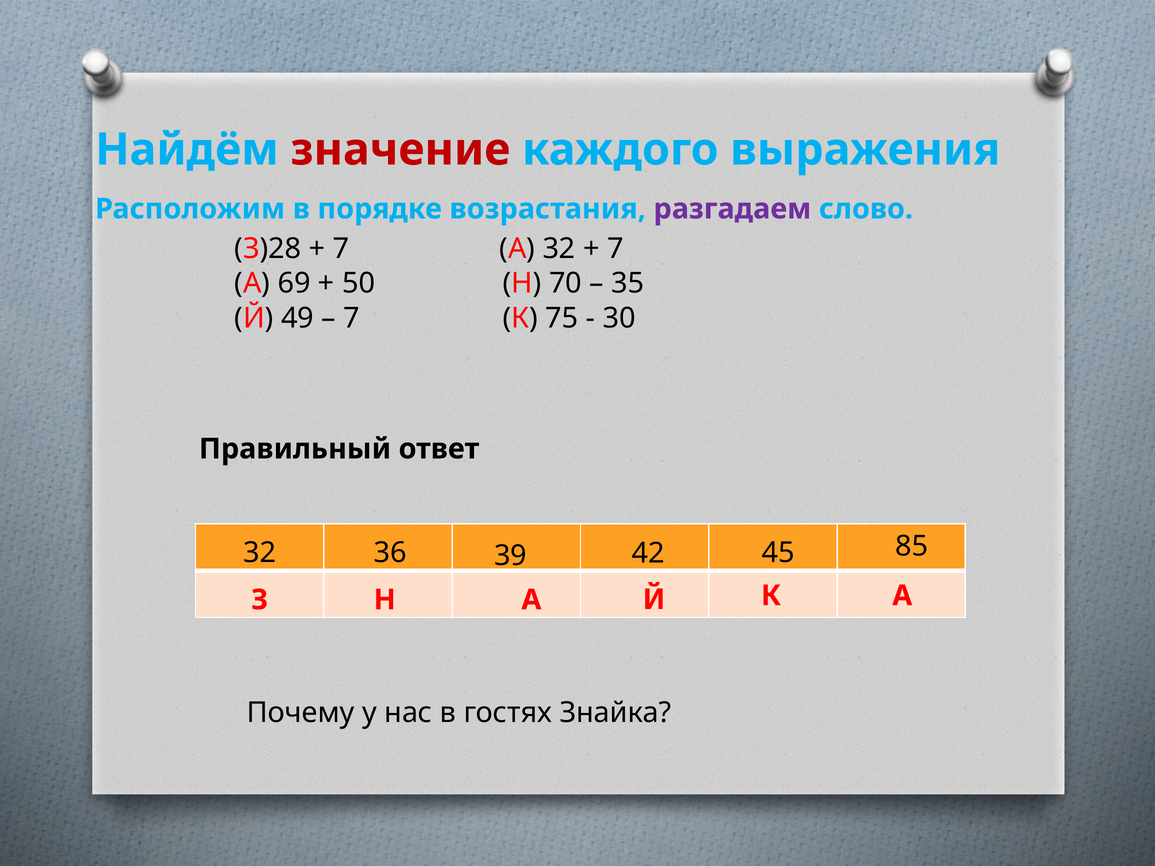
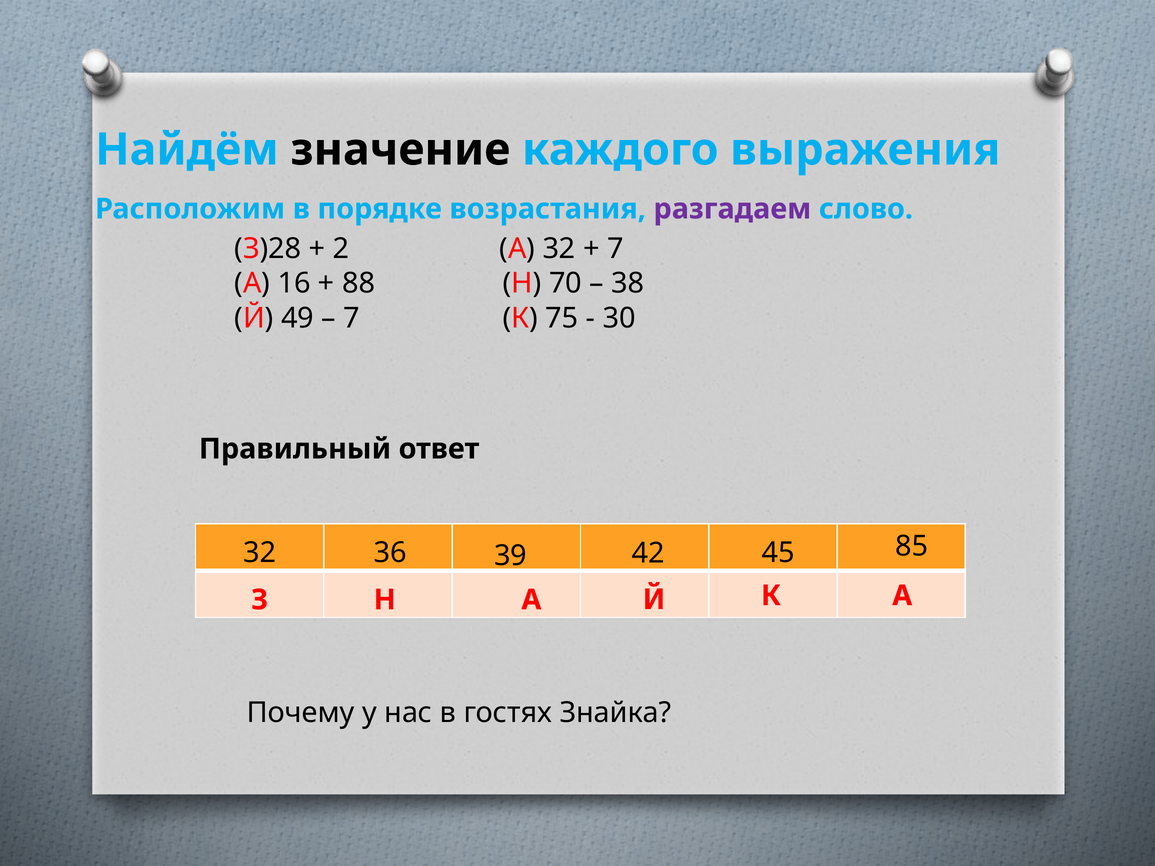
значение colour: red -> black (400, 150)
7: 7 -> 2 (341, 249)
69: 69 -> 16 (294, 284)
50: 50 -> 88 (359, 284)
35: 35 -> 38 (628, 284)
